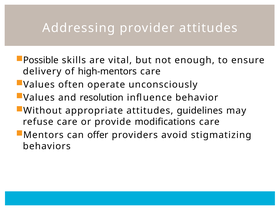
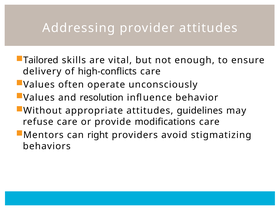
Possible: Possible -> Tailored (41, 60)
high-mentors: high-mentors -> high-conflicts (107, 71)
offer: offer -> right (98, 135)
